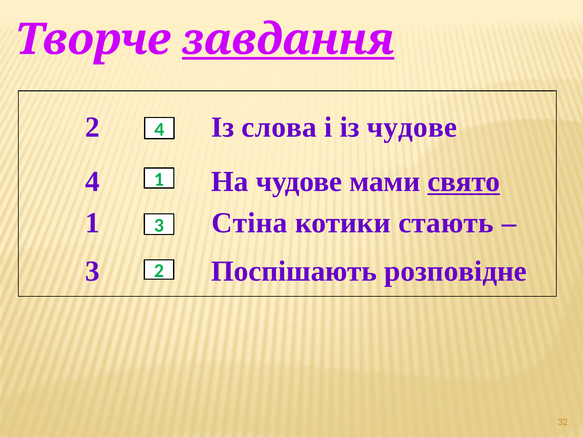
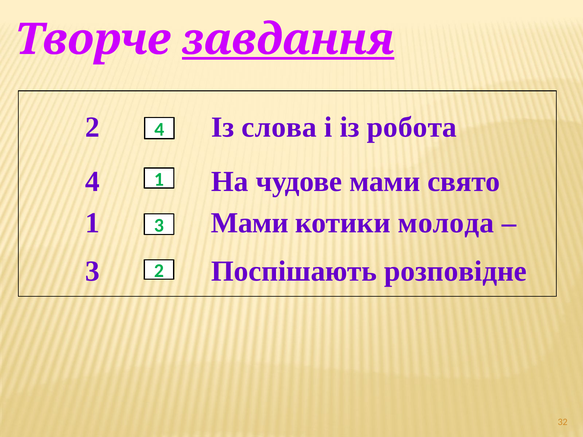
із чудове: чудове -> робота (412, 127)
свято underline: present -> none (464, 182)
1 Стіна: Стіна -> Мами (250, 223)
стають: стають -> молода (446, 223)
